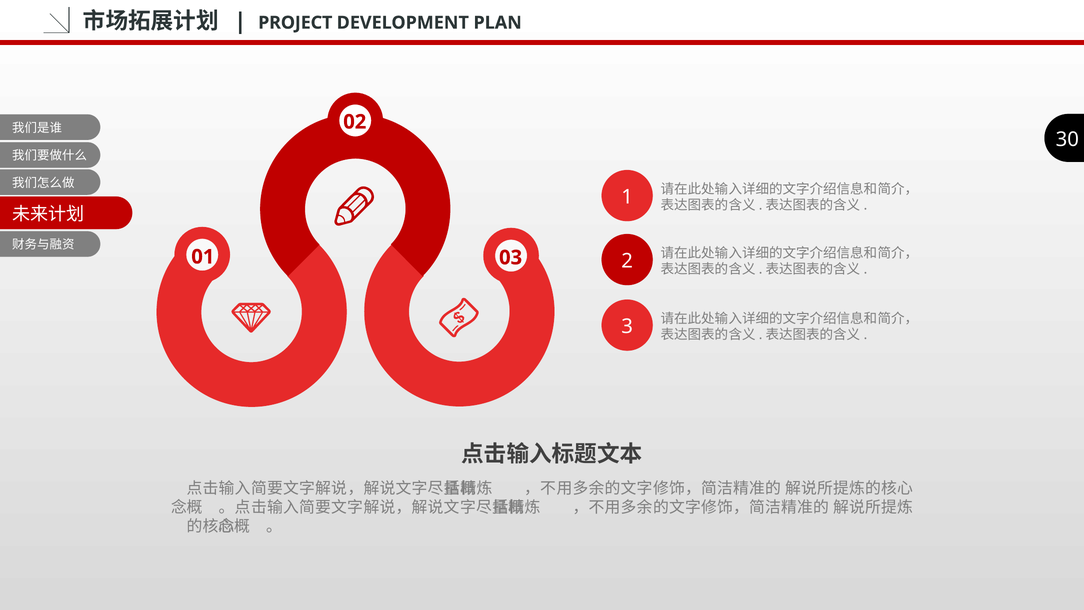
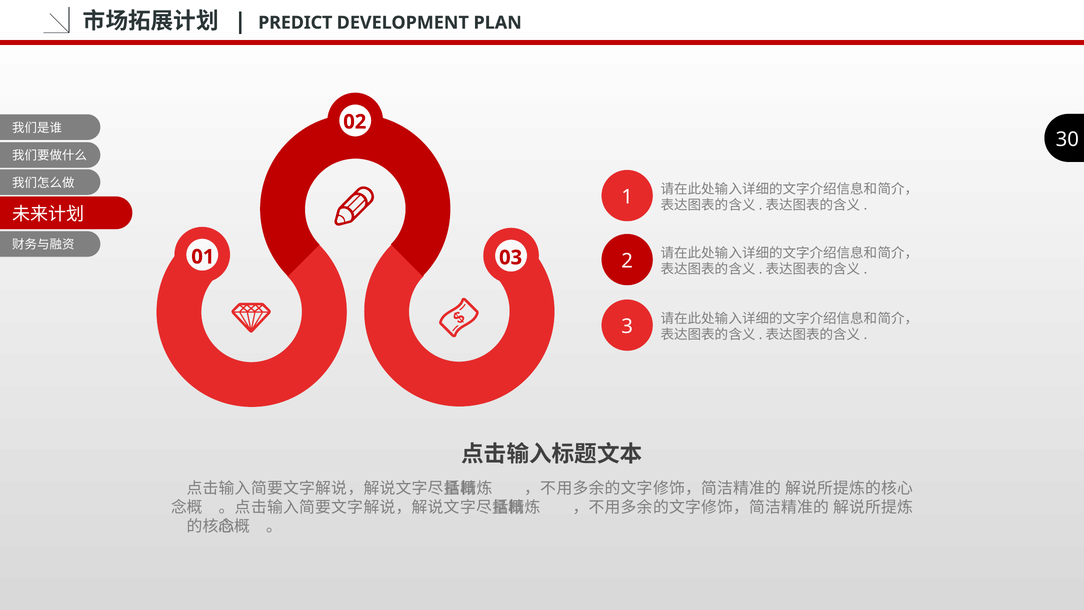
PROJECT: PROJECT -> PREDICT (295, 23)
